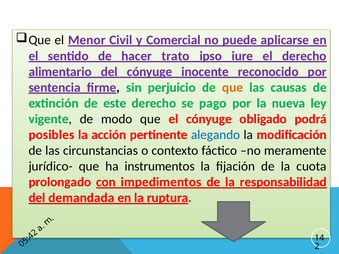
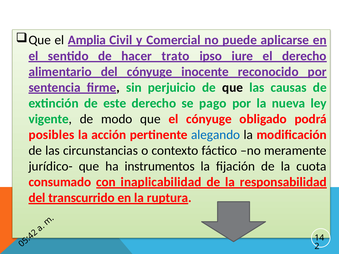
Menor: Menor -> Amplia (87, 40)
que colour: orange -> black (233, 88)
prolongado: prolongado -> consumado (60, 182)
impedimentos: impedimentos -> inaplicabilidad (161, 182)
demandada: demandada -> transcurrido (82, 198)
